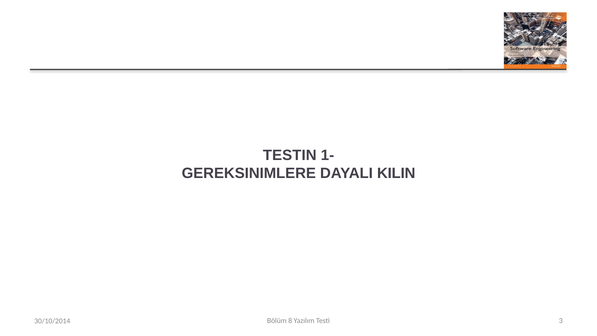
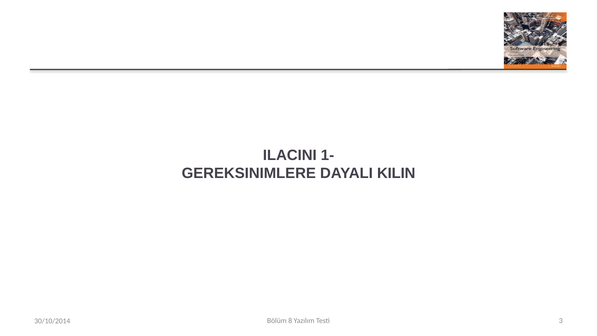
TESTIN: TESTIN -> ILACINI (290, 155)
